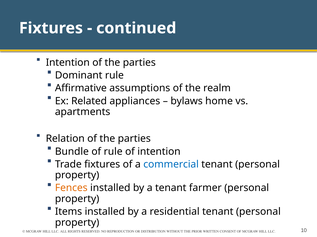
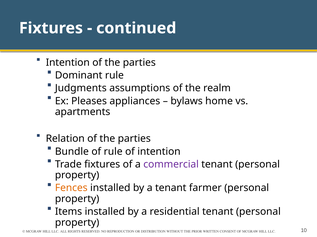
Affirmative: Affirmative -> Judgments (81, 88)
Related: Related -> Pleases (89, 101)
commercial colour: blue -> purple (171, 165)
